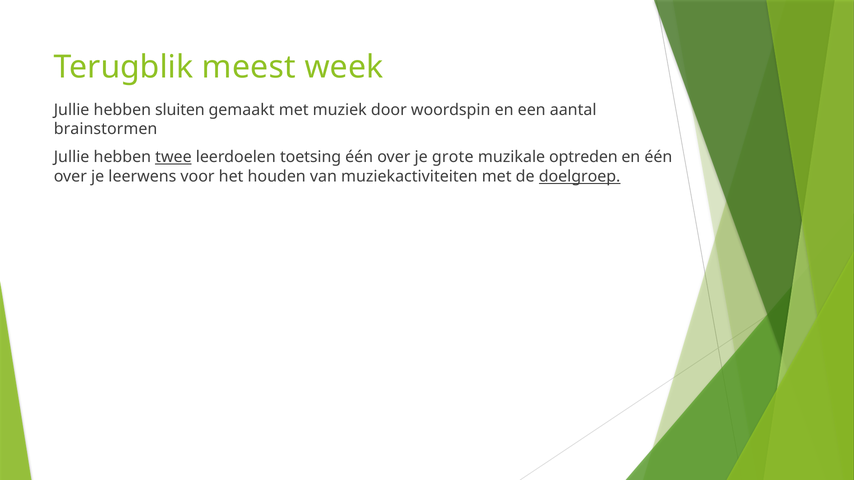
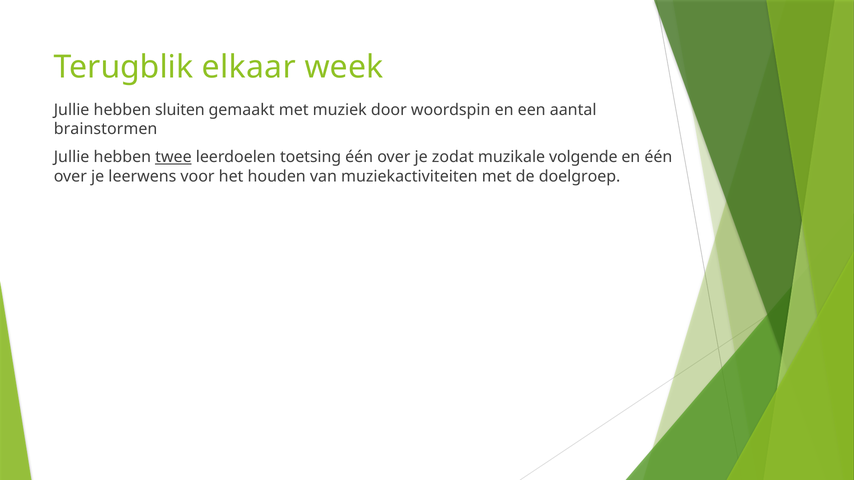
meest: meest -> elkaar (249, 67)
grote: grote -> zodat (453, 157)
optreden: optreden -> volgende (583, 157)
doelgroep underline: present -> none (580, 177)
